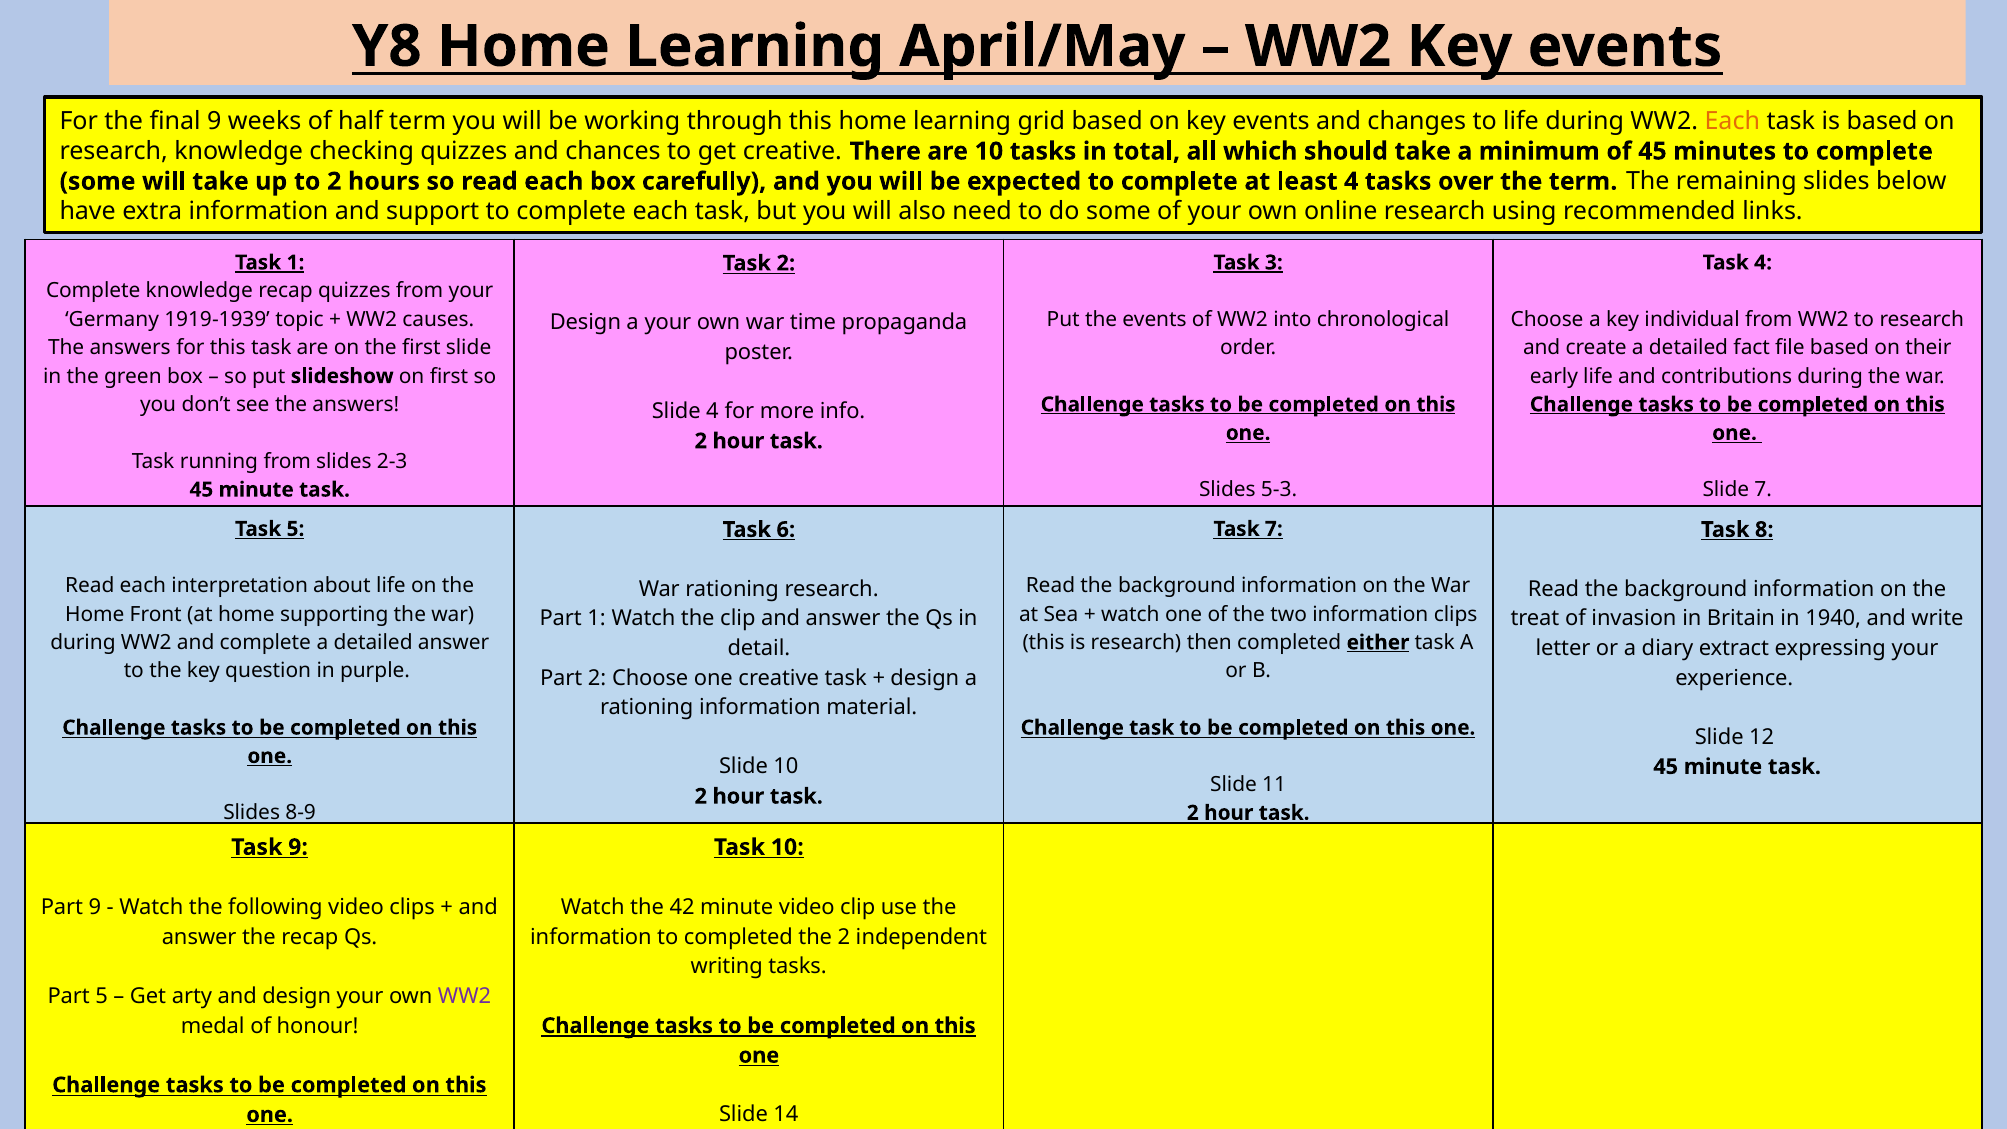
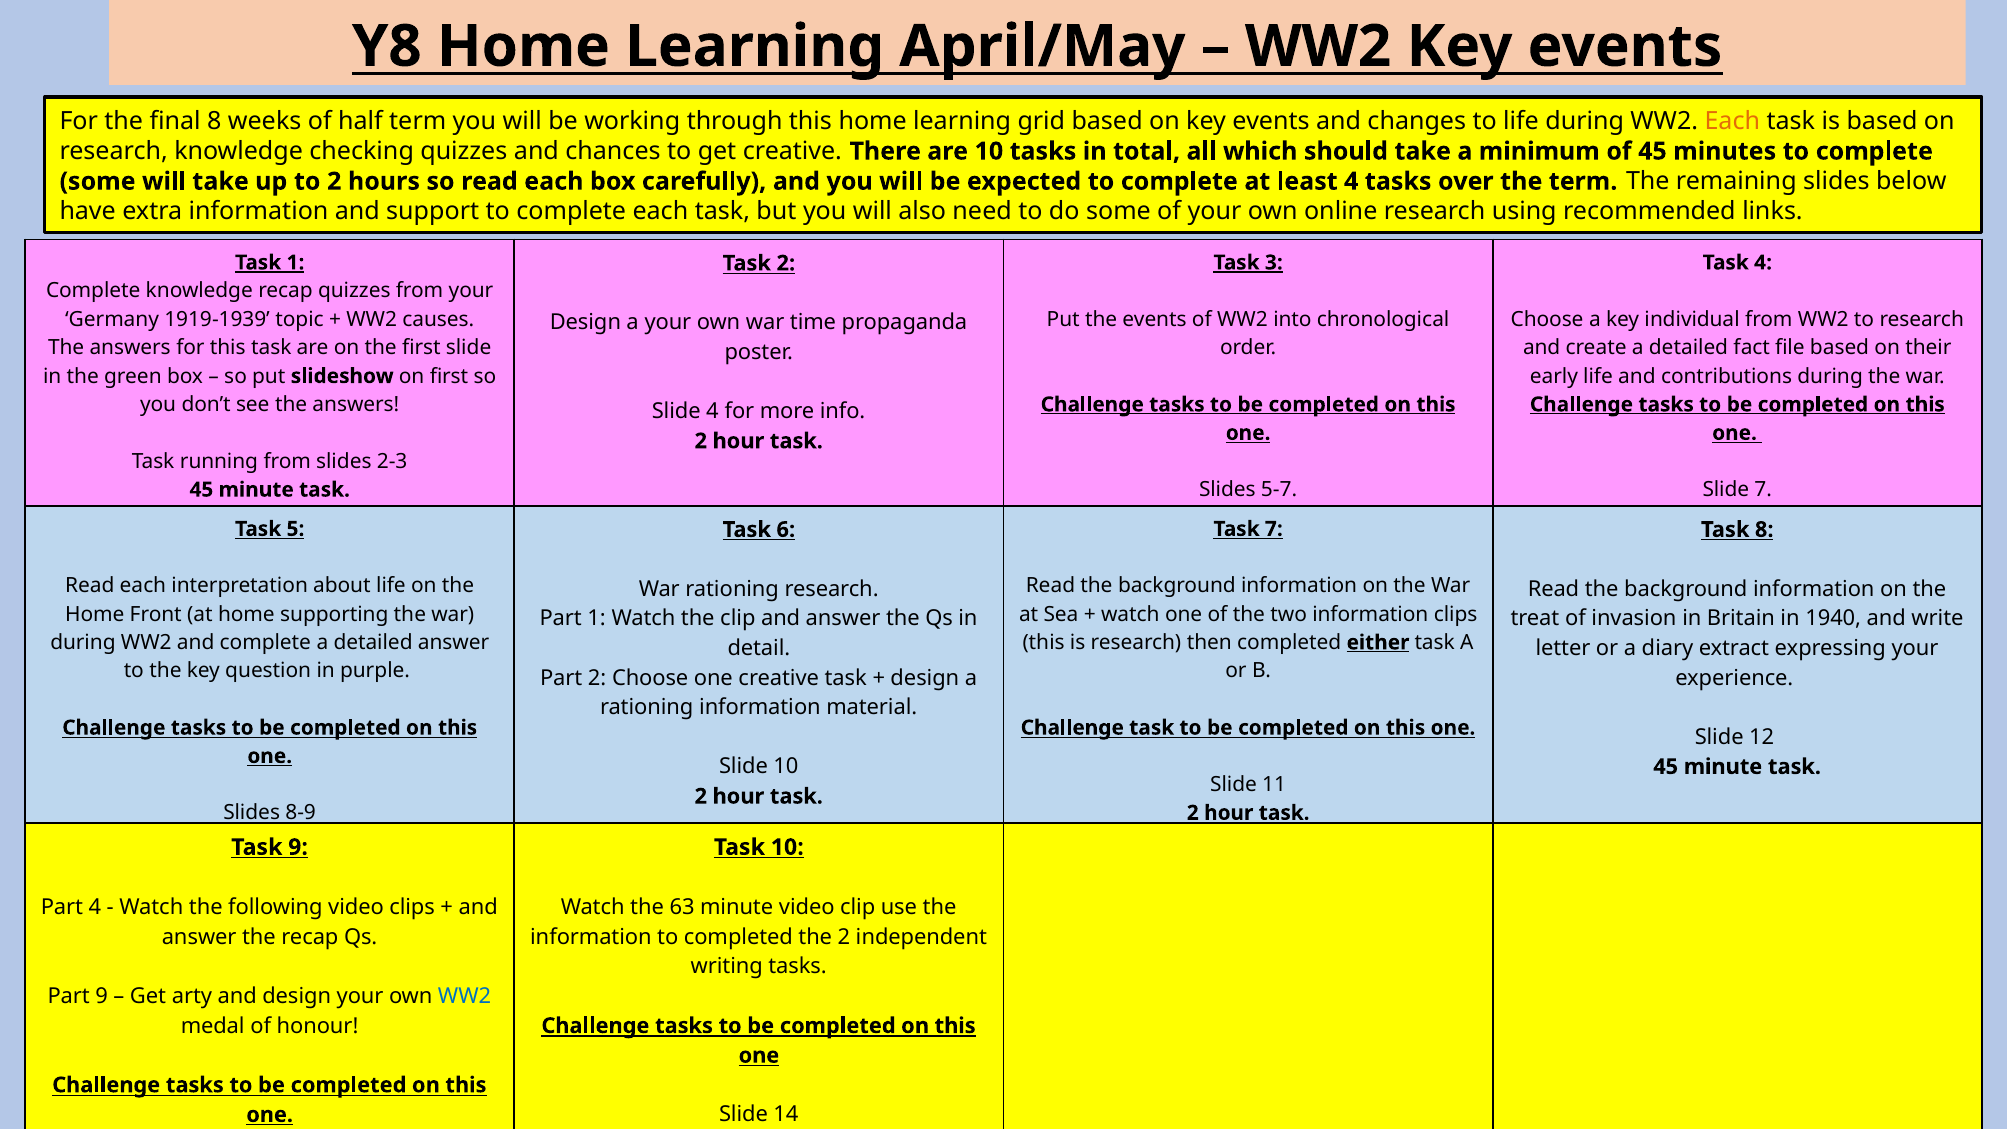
final 9: 9 -> 8 (214, 121)
5-3: 5-3 -> 5-7 (1279, 490)
Part 9: 9 -> 4 (95, 907)
42: 42 -> 63 (682, 907)
Part 5: 5 -> 9 (102, 996)
WW2 colour: purple -> blue (465, 996)
